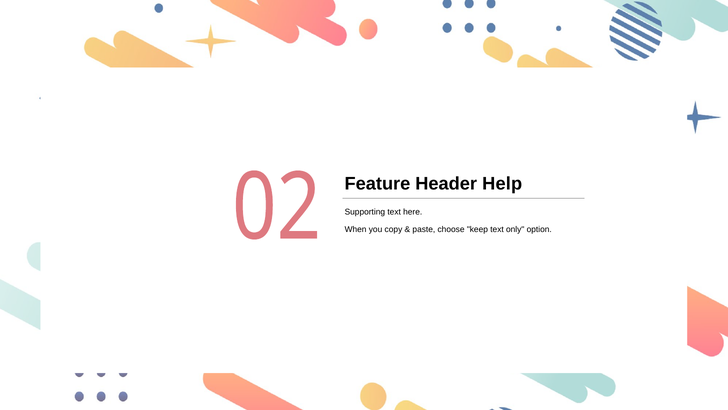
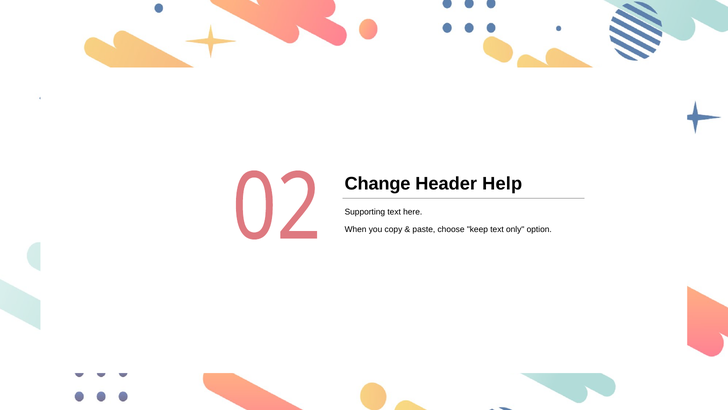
Feature: Feature -> Change (378, 184)
